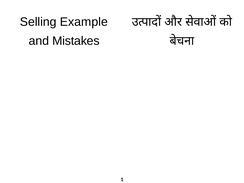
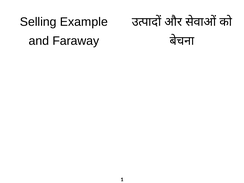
Mistakes: Mistakes -> Faraway (76, 41)
